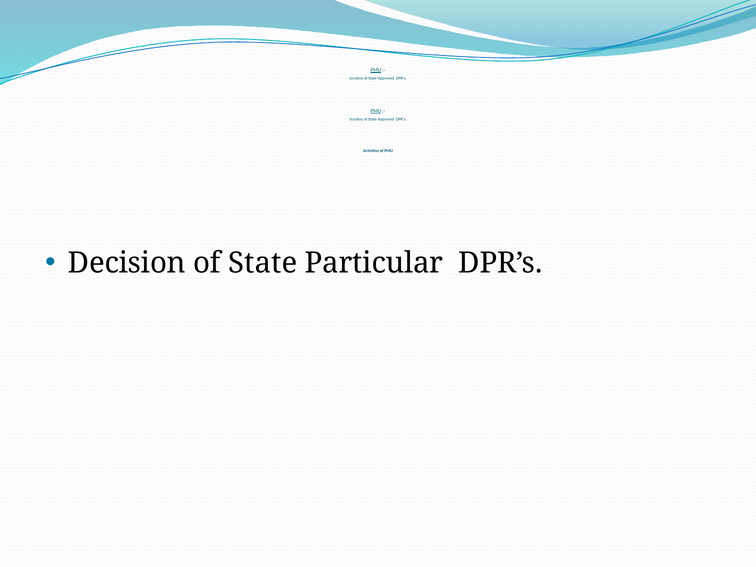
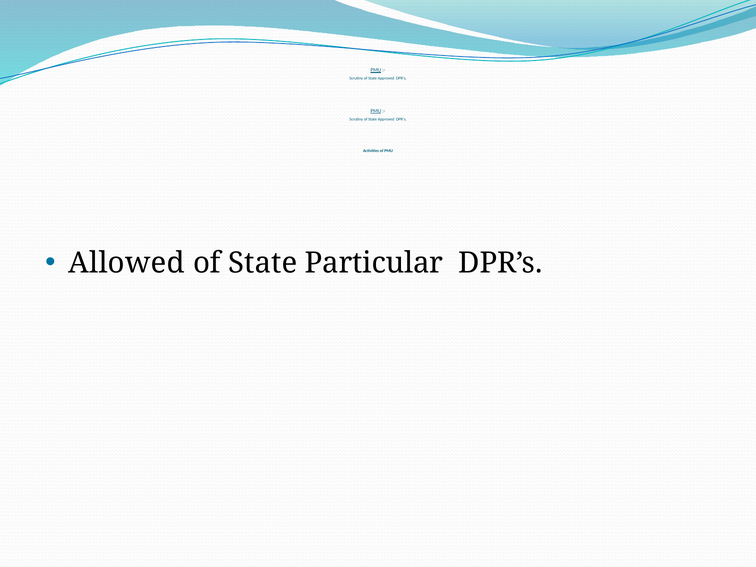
Decision: Decision -> Allowed (127, 263)
